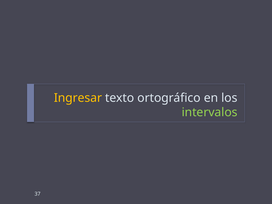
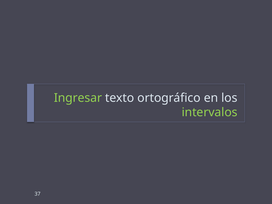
Ingresar colour: yellow -> light green (78, 98)
